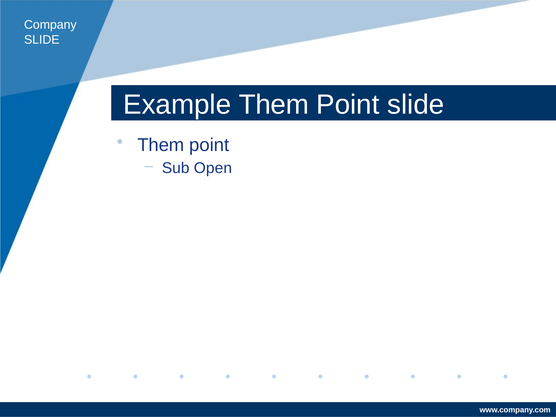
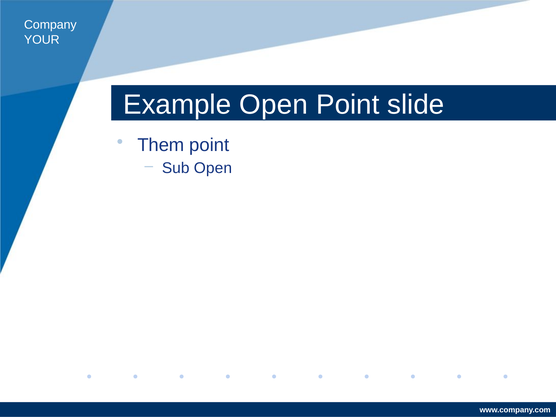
SLIDE: SLIDE -> YOUR (42, 40)
Example Them: Them -> Open (274, 105)
